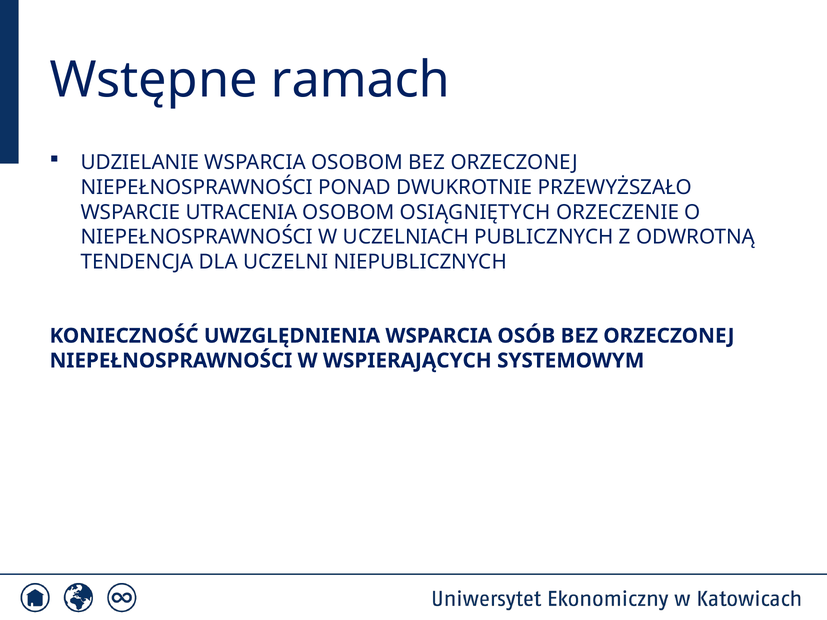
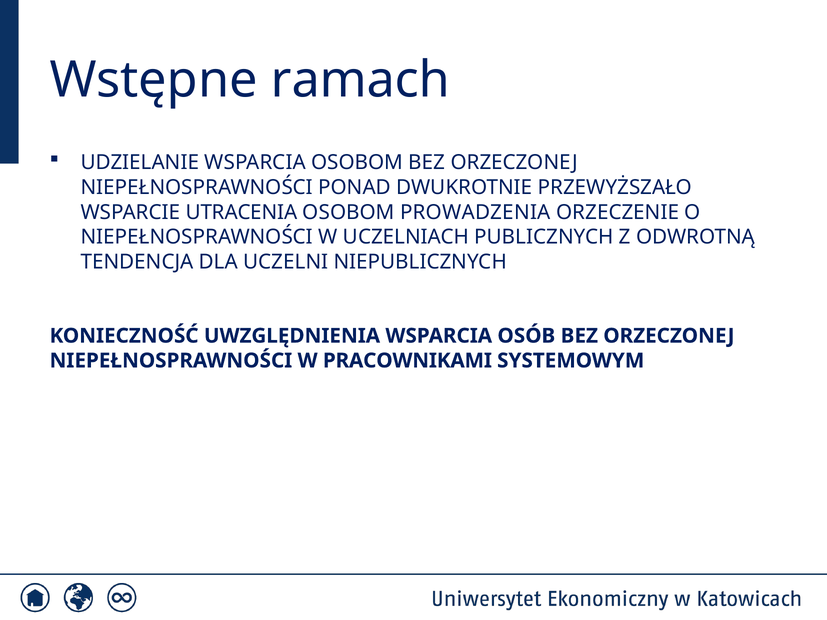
OSIĄGNIĘTYCH: OSIĄGNIĘTYCH -> PROWADZENIA (475, 212)
WSPIERAJĄCYCH: WSPIERAJĄCYCH -> PRACOWNIKAMI (407, 361)
